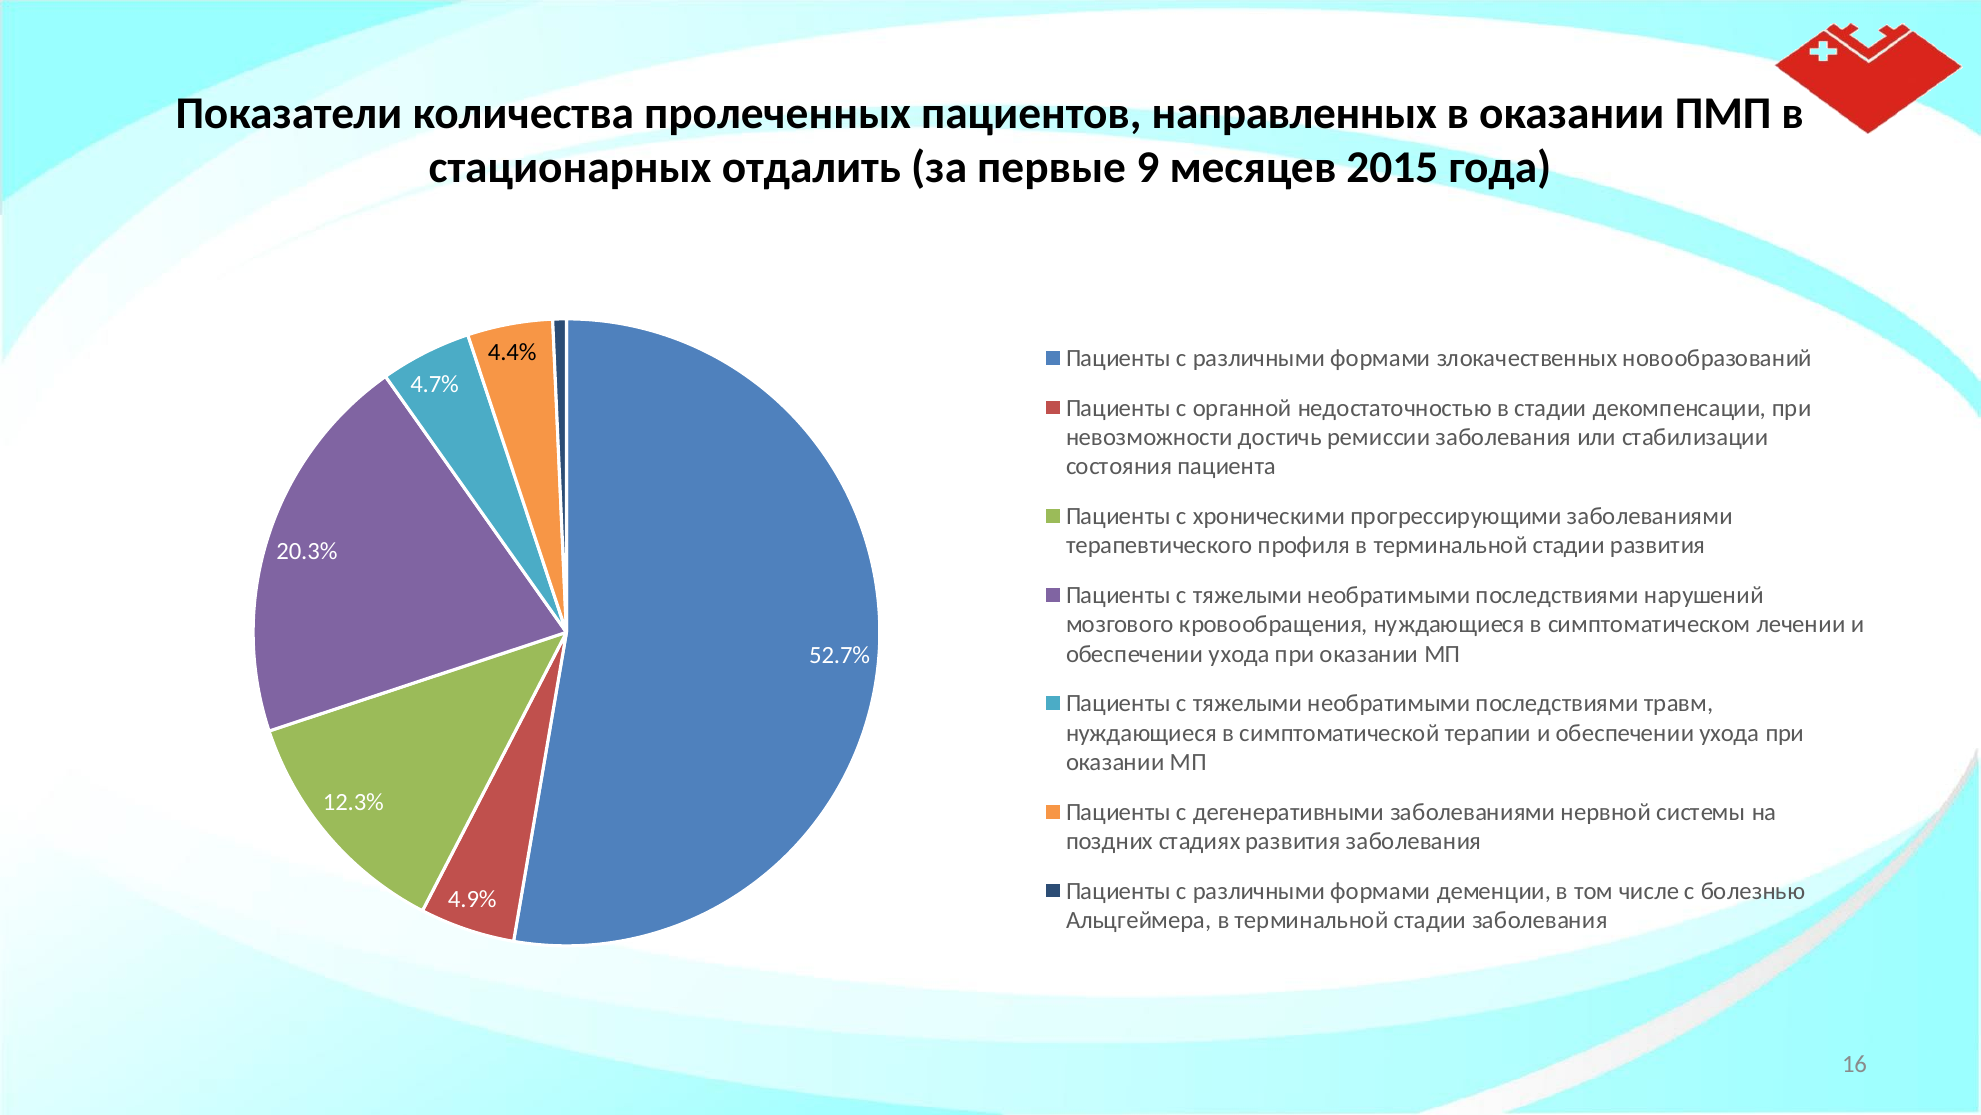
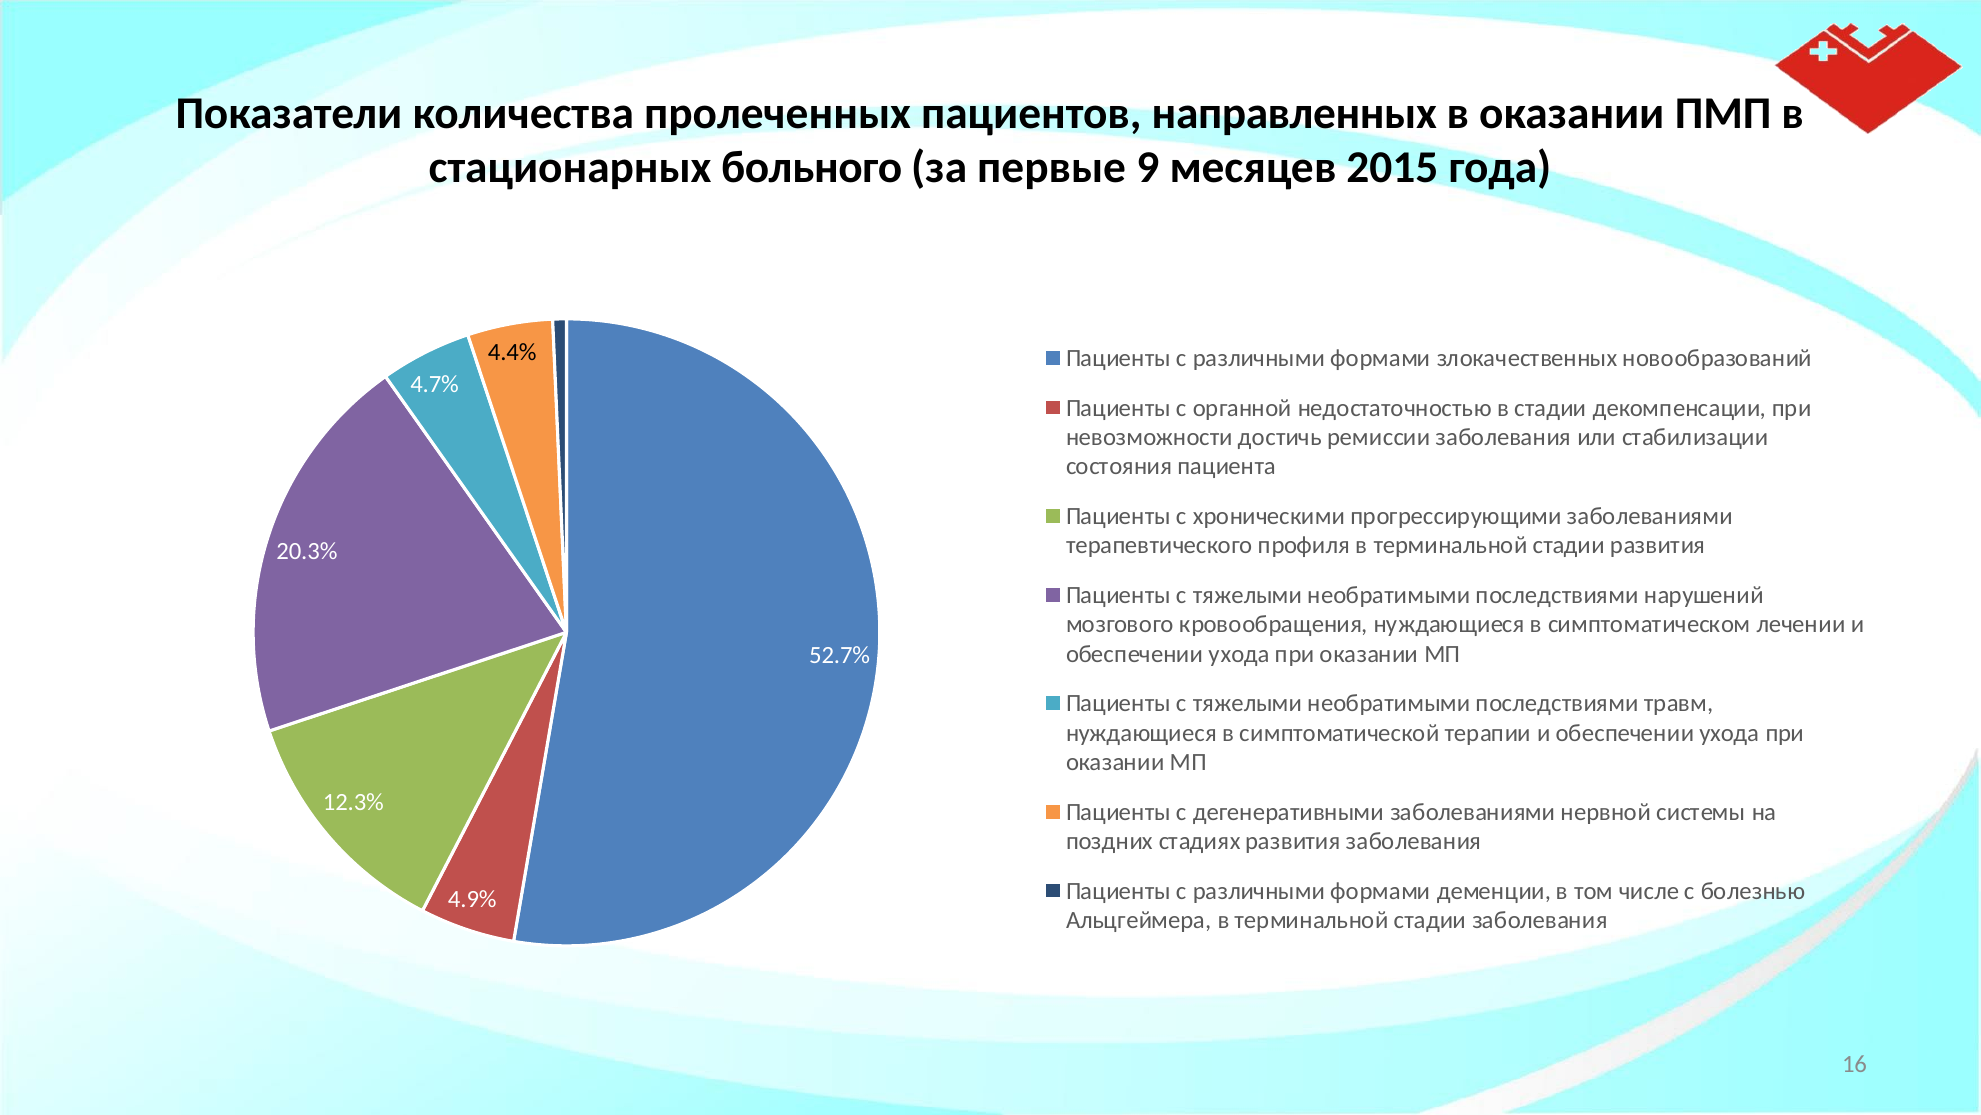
отдалить: отдалить -> больного (812, 168)
